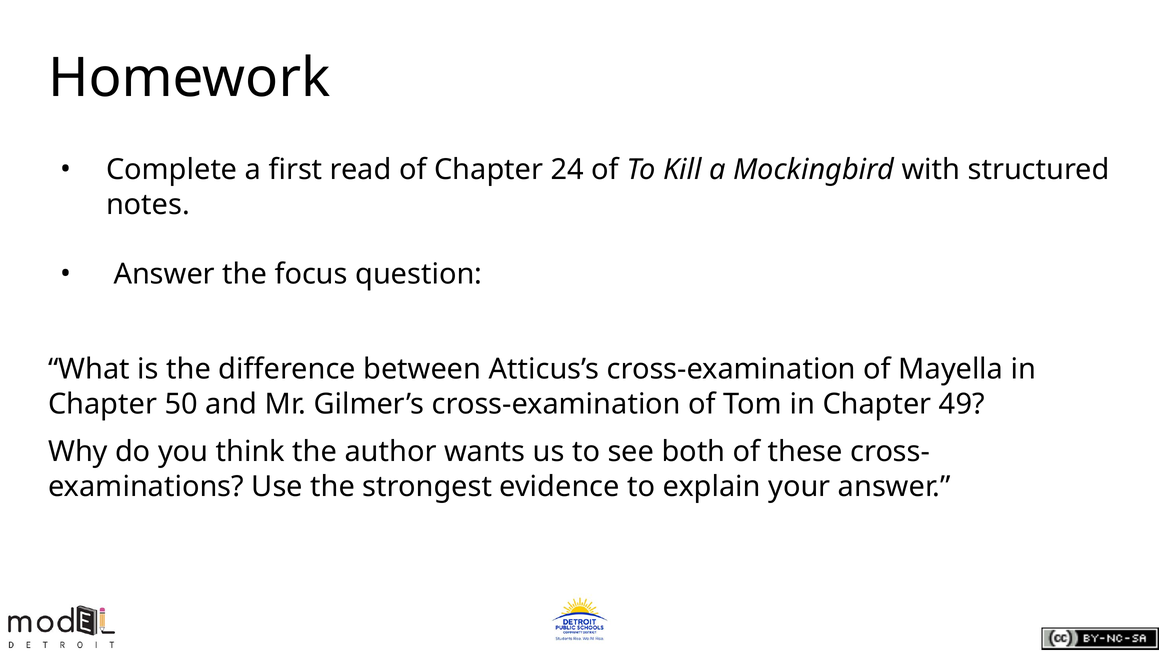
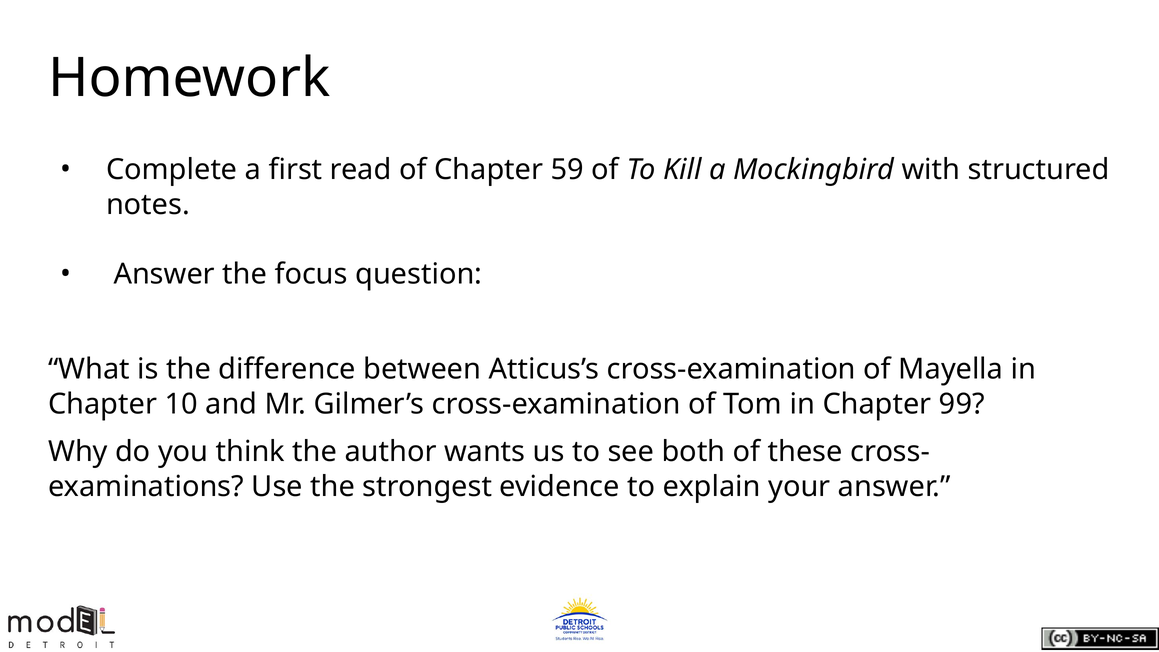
24: 24 -> 59 (567, 170)
50: 50 -> 10 (181, 404)
49: 49 -> 99 (962, 404)
